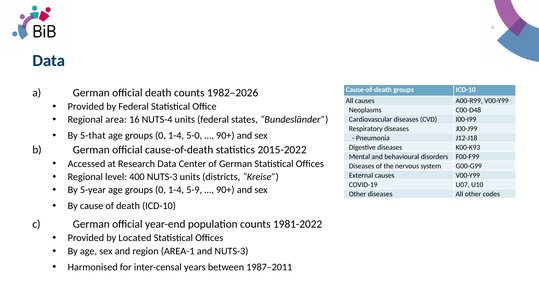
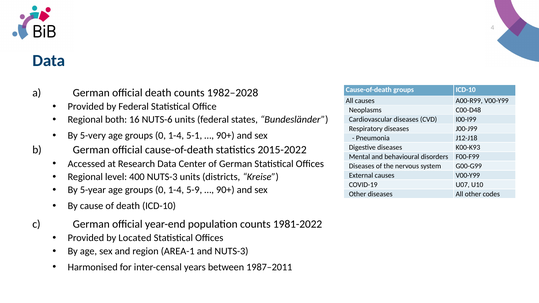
1982–2026: 1982–2026 -> 1982–2028 (233, 93)
area: area -> both (116, 120)
NUTS-4: NUTS-4 -> NUTS-6 (157, 120)
5-that: 5-that -> 5-very (93, 136)
5-0: 5-0 -> 5-1 (194, 136)
